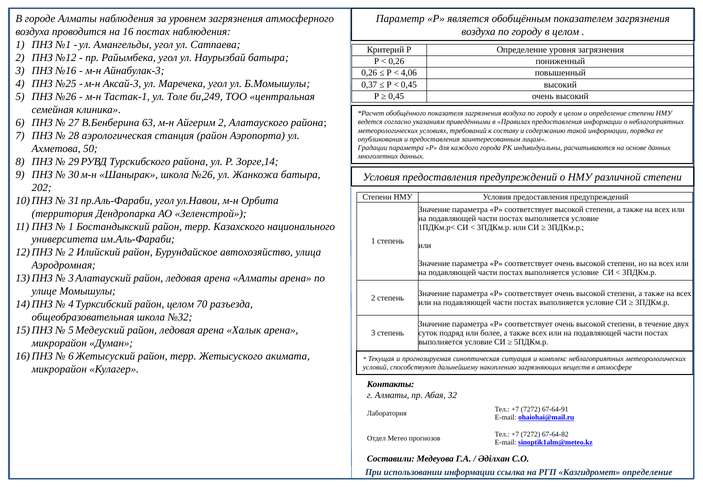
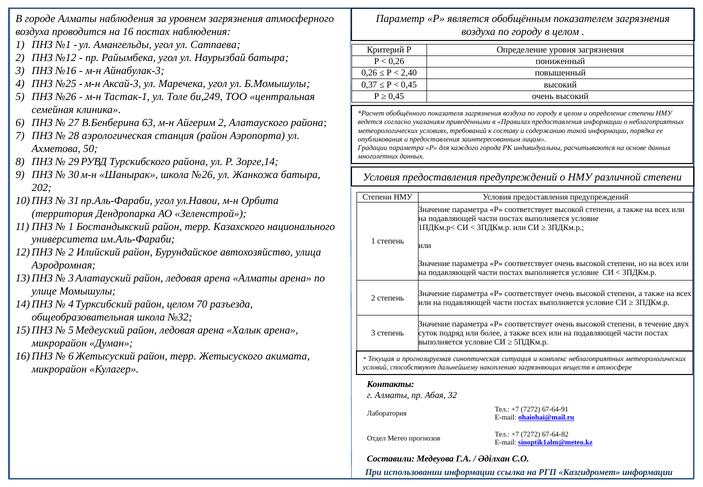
4,06: 4,06 -> 2,40 (409, 73)
Казгидромет определение: определение -> информации (648, 472)
